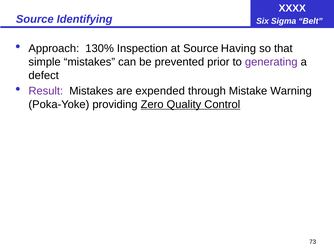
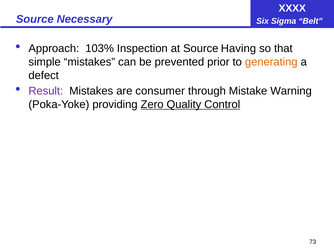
Identifying: Identifying -> Necessary (85, 19)
130%: 130% -> 103% (100, 48)
generating colour: purple -> orange (271, 62)
expended: expended -> consumer (160, 91)
